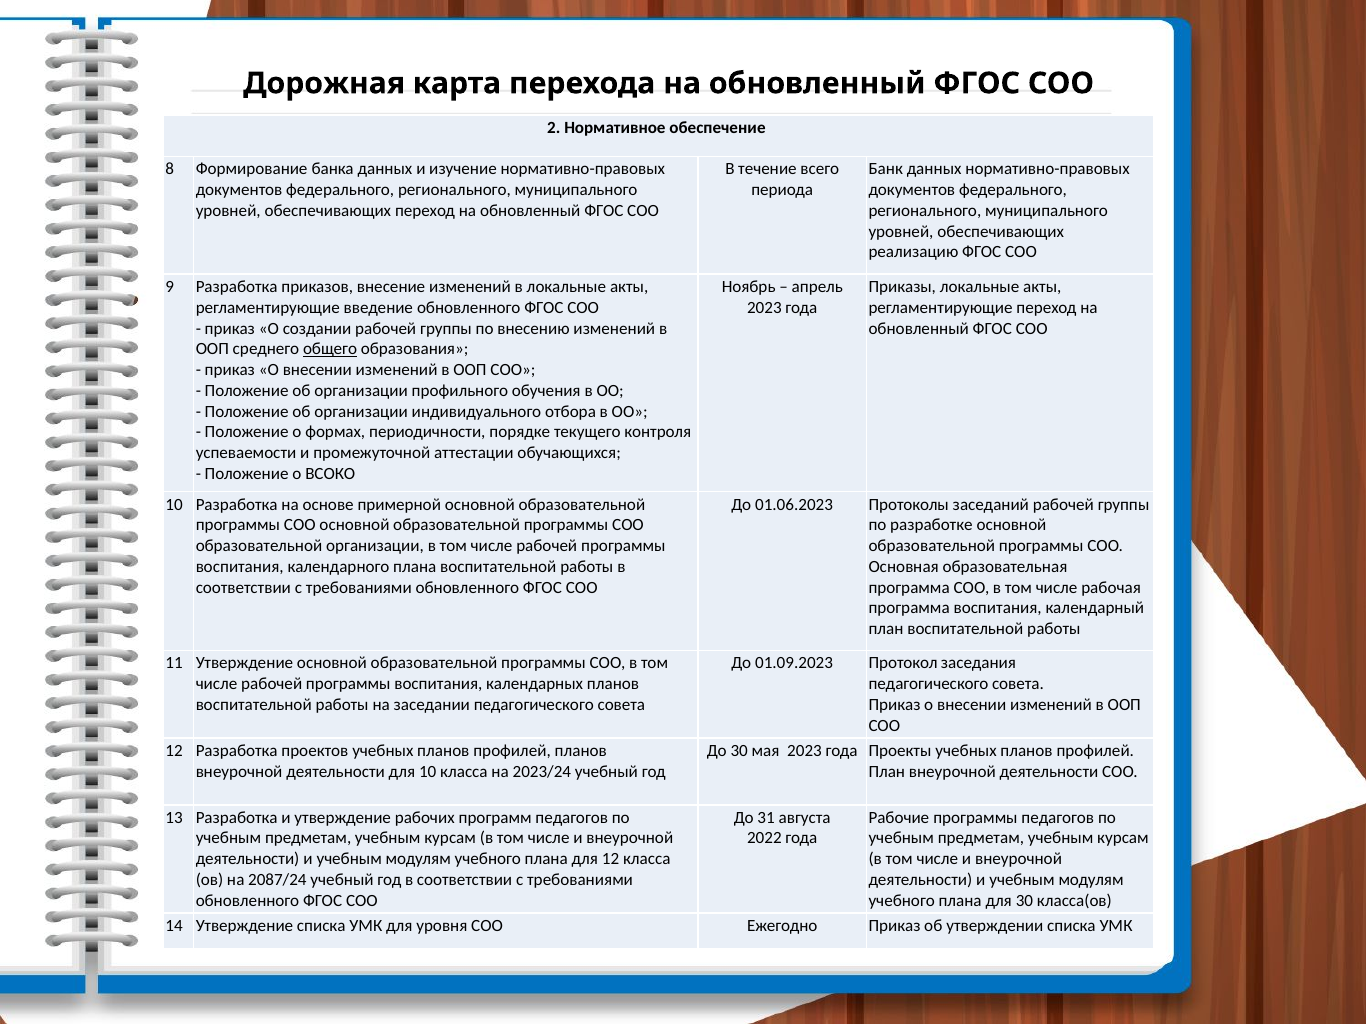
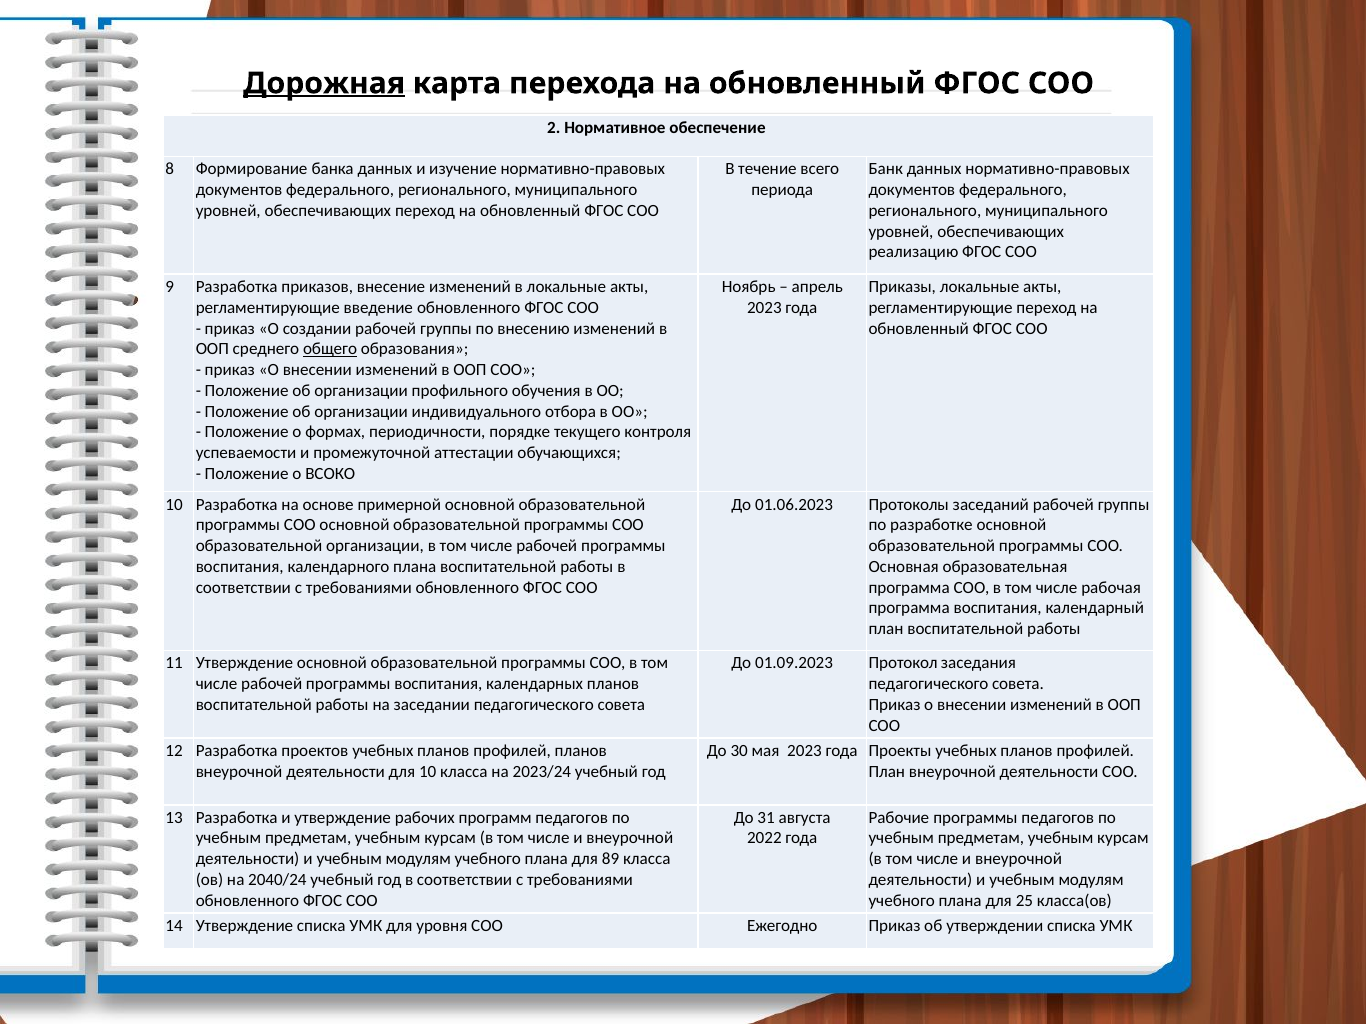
Дорожная underline: none -> present (324, 83)
для 12: 12 -> 89 (611, 859)
2087/24: 2087/24 -> 2040/24 (277, 880)
для 30: 30 -> 25 (1024, 901)
